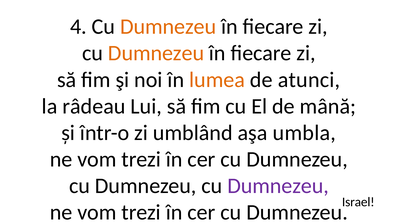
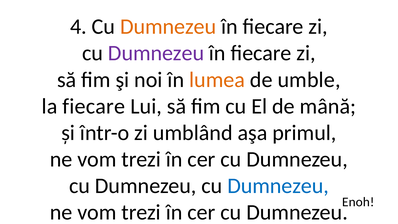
Dumnezeu colour: orange -> purple (156, 53)
atunci: atunci -> umble (309, 80)
la râdeau: râdeau -> fiecare (94, 106)
umbla: umbla -> primul (304, 133)
Dumnezeu colour: purple -> blue (278, 186)
Israel: Israel -> Enoh (358, 202)
